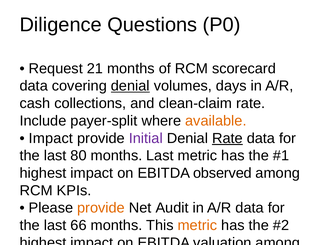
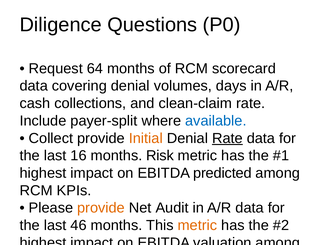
21: 21 -> 64 (95, 69)
denial underline: present -> none (130, 86)
available colour: orange -> blue (216, 121)
Impact: Impact -> Collect (51, 138)
Initial colour: purple -> orange (146, 138)
80: 80 -> 16 (79, 156)
months Last: Last -> Risk (160, 156)
observed: observed -> predicted (222, 173)
66: 66 -> 46 (79, 226)
